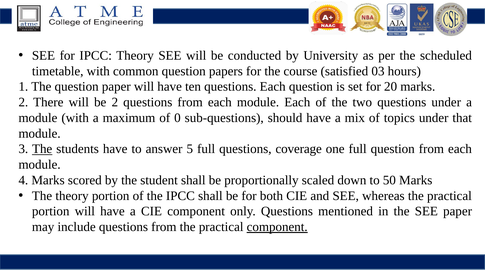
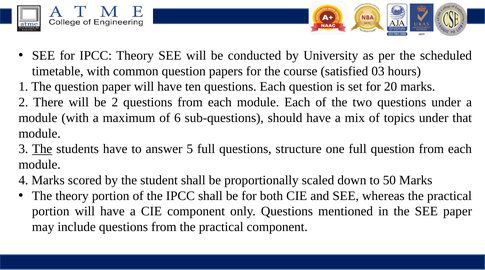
0: 0 -> 6 (177, 118)
coverage: coverage -> structure (299, 149)
component underline: present -> none (277, 226)
